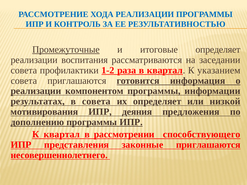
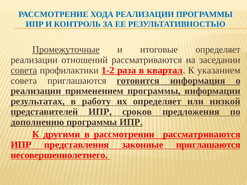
воспитания: воспитания -> отношений (85, 60)
совета underline: none -> present (24, 70)
компонентом: компонентом -> применением (94, 91)
в совета: совета -> работу (96, 102)
мотивирования: мотивирования -> представителей (44, 112)
деяния: деяния -> сроков (137, 112)
К квартал: квартал -> другими (62, 135)
рассмотрении способствующего: способствующего -> рассматриваются (202, 135)
